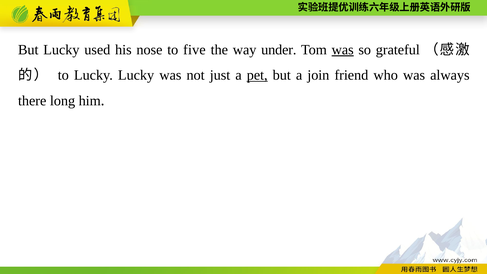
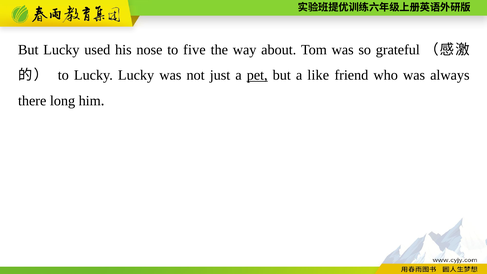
under: under -> about (279, 50)
was underline: present -> none (343, 50)
join: join -> like (318, 75)
